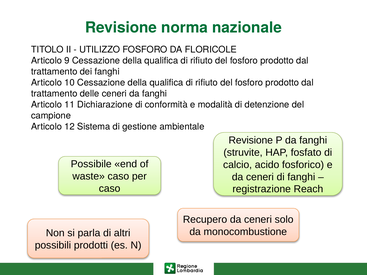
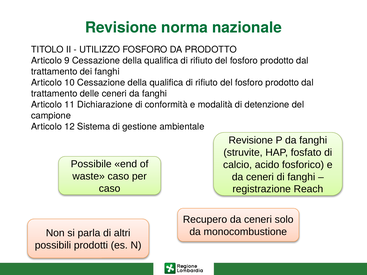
DA FLORICOLE: FLORICOLE -> PRODOTTO (211, 50)
